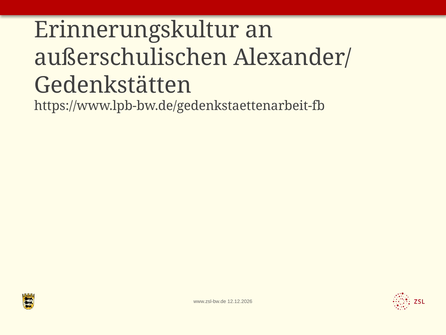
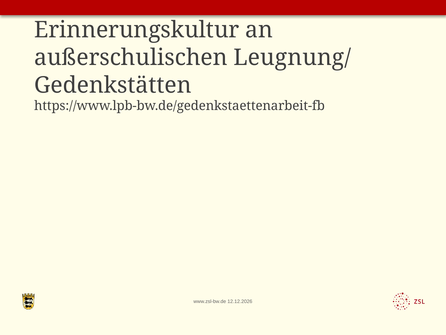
Alexander/: Alexander/ -> Leugnung/ (292, 58)
